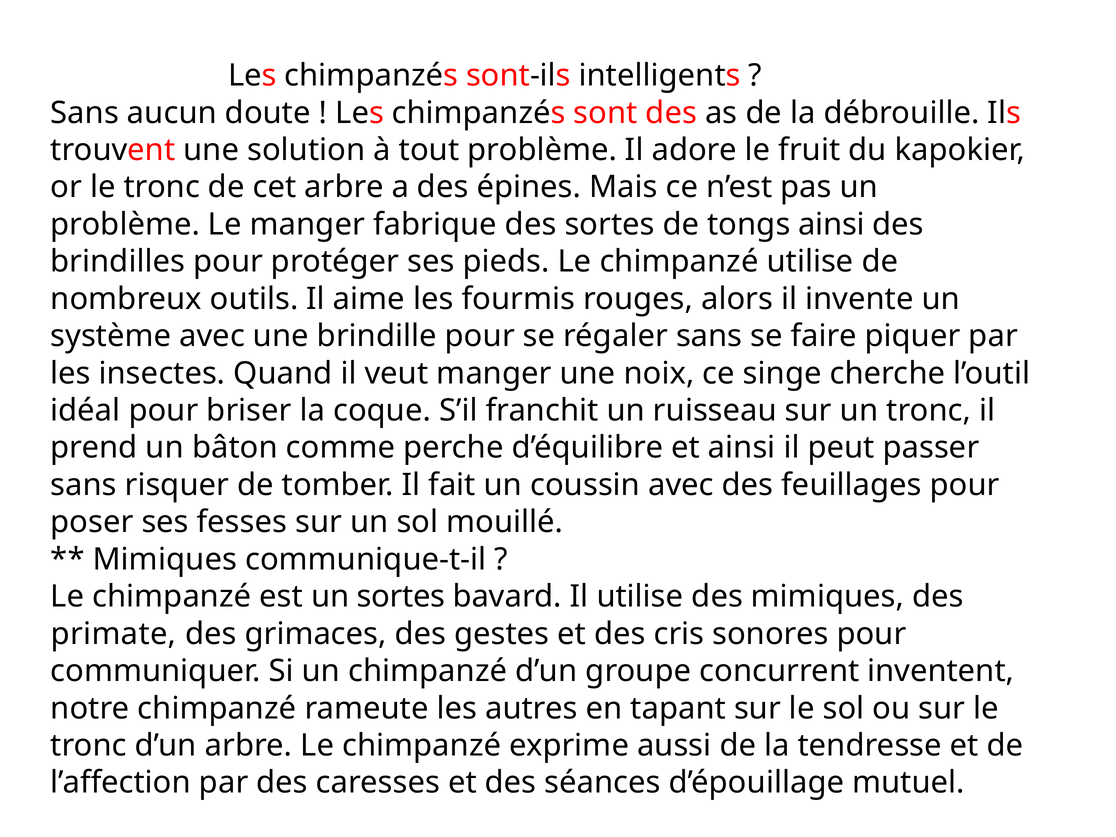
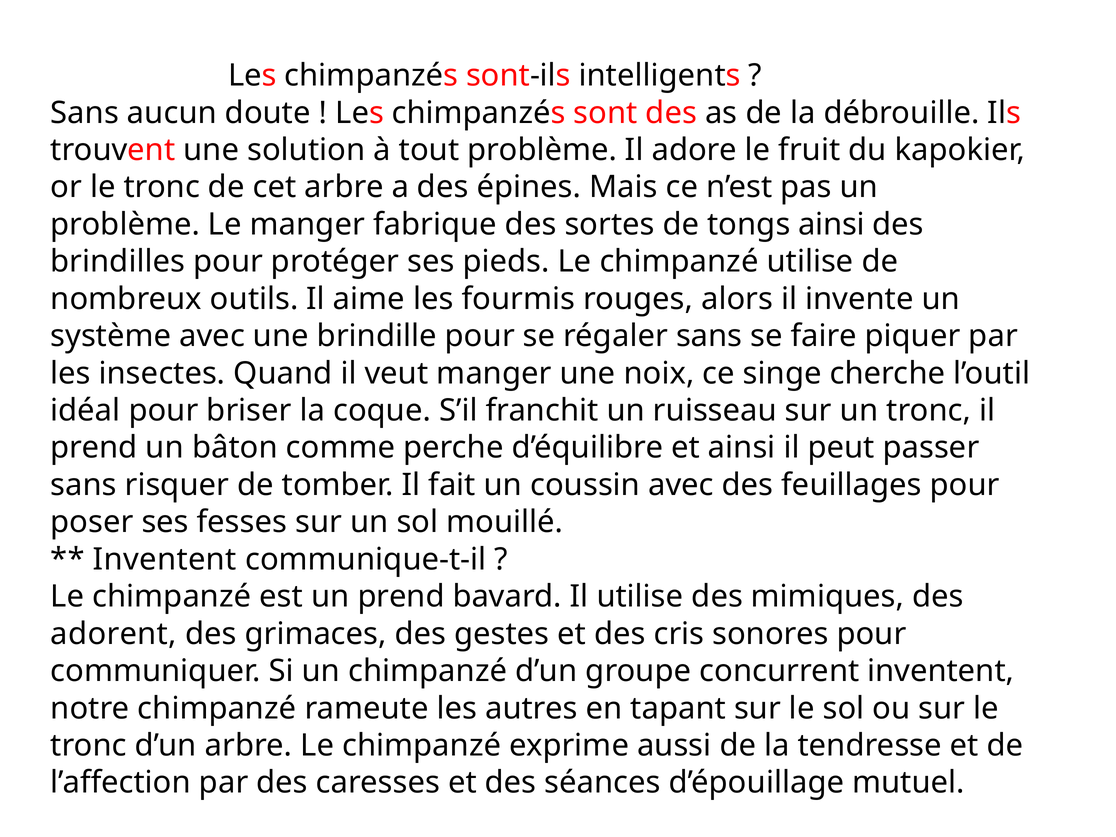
Mimiques: Mimiques -> Inventent (165, 559)
un sortes: sortes -> prend (401, 597)
primate: primate -> adorent (114, 634)
